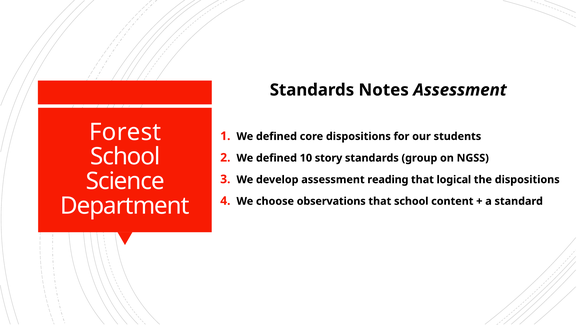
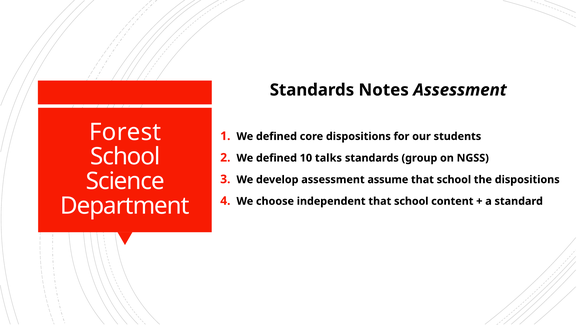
story: story -> talks (328, 158)
reading: reading -> assume (388, 179)
logical: logical -> school (454, 179)
observations: observations -> independent (331, 201)
